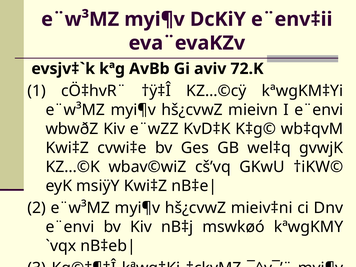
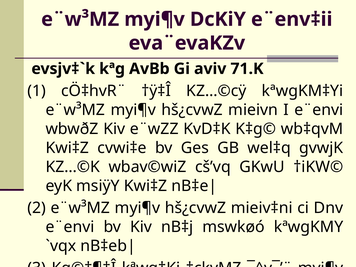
72.K: 72.K -> 71.K (247, 69)
